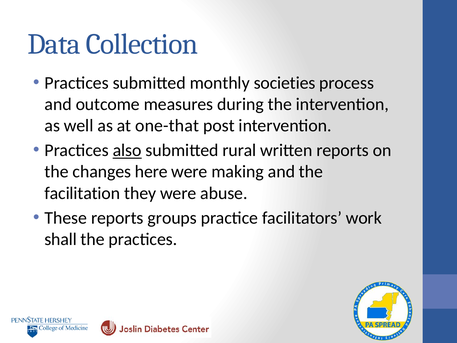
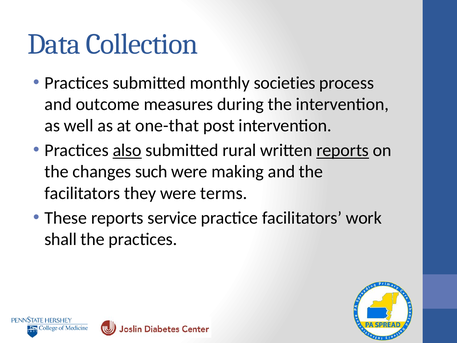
reports underline: none -> present (343, 150)
here: here -> such (151, 172)
facilitation: facilitation -> facilitators (82, 193)
abuse: abuse -> terms (224, 193)
groups: groups -> service (172, 218)
